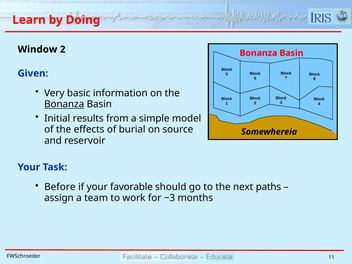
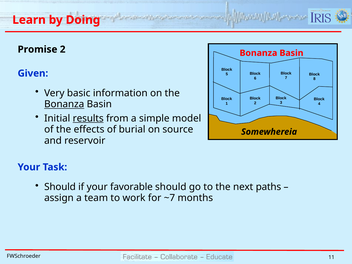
Window: Window -> Promise (37, 49)
results underline: none -> present (88, 118)
Before: Before -> Should (60, 187)
~3: ~3 -> ~7 (169, 198)
